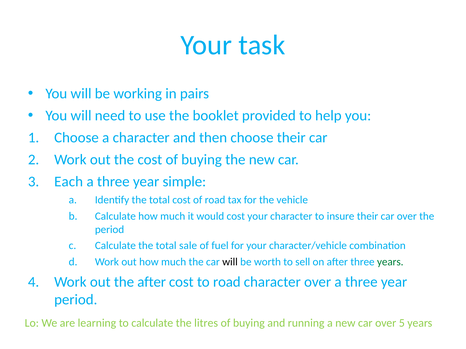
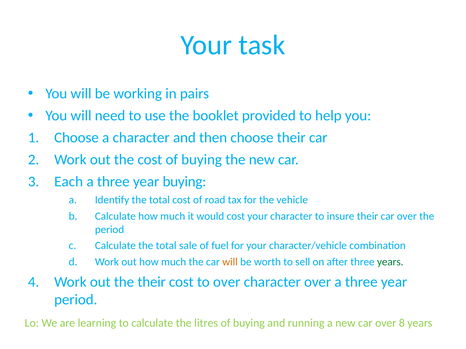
year simple: simple -> buying (184, 182)
will colour: black -> orange (230, 262)
the after: after -> their (152, 282)
to road: road -> over (227, 282)
5: 5 -> 8 (402, 324)
